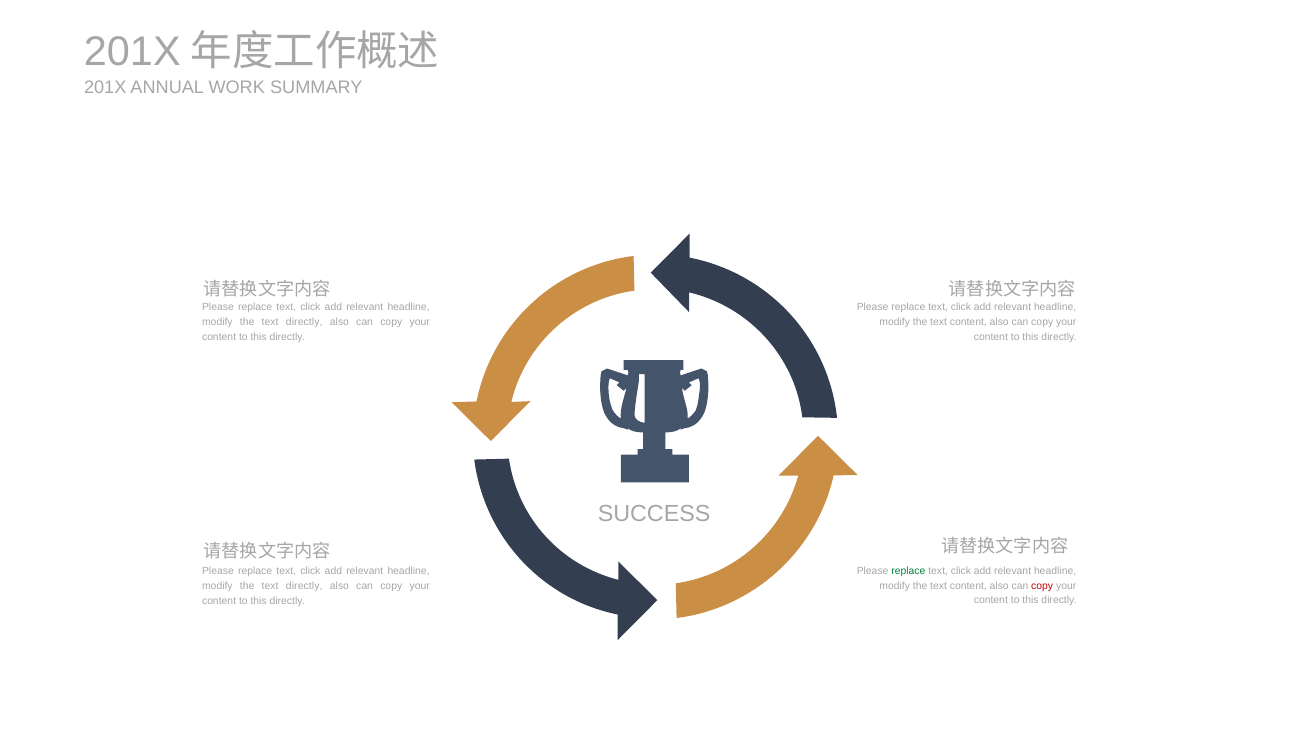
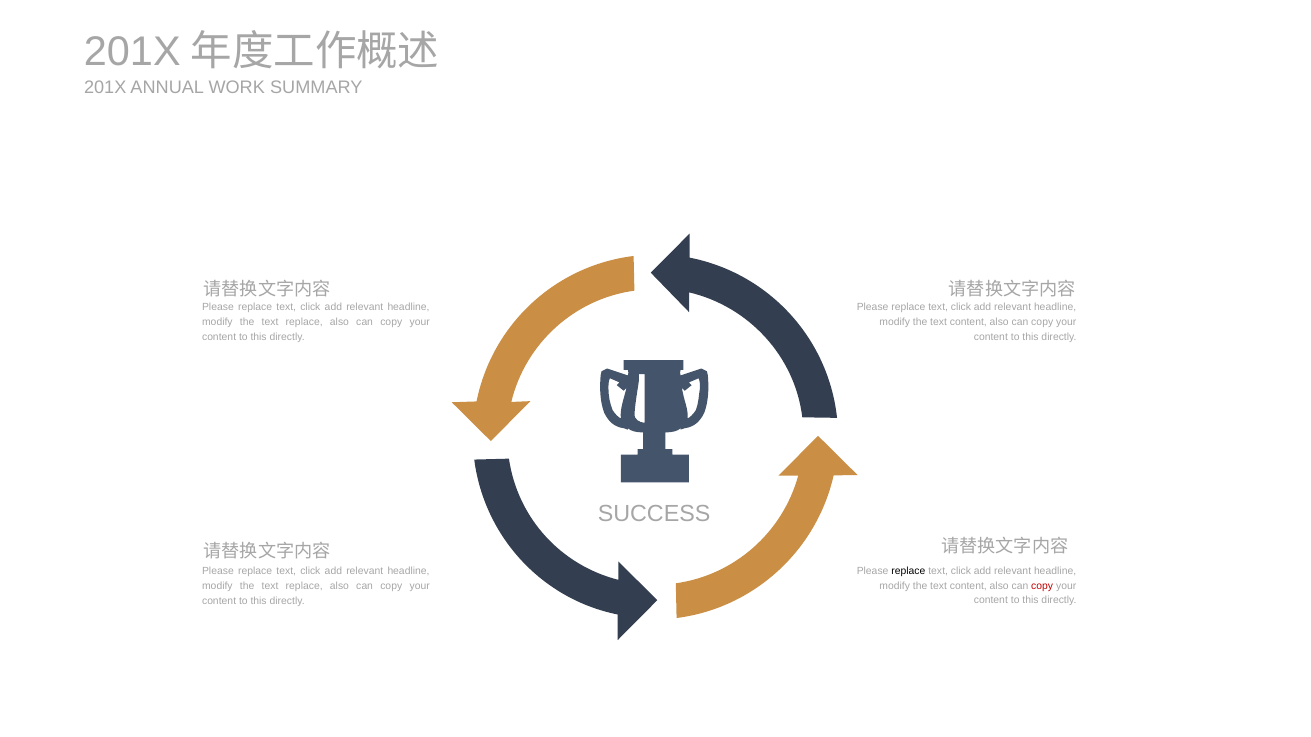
directly: directly -> replace (304, 322)
replace colour: green -> black (908, 571)
directly: directly -> replace (304, 587)
